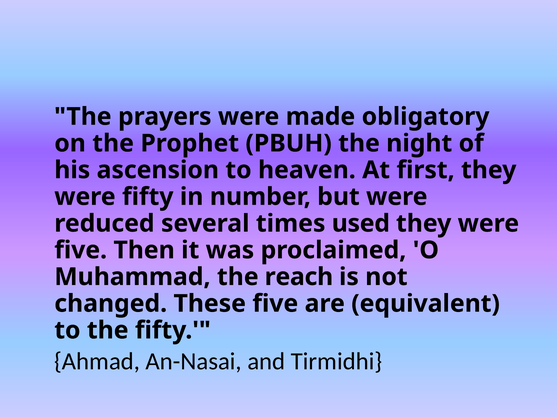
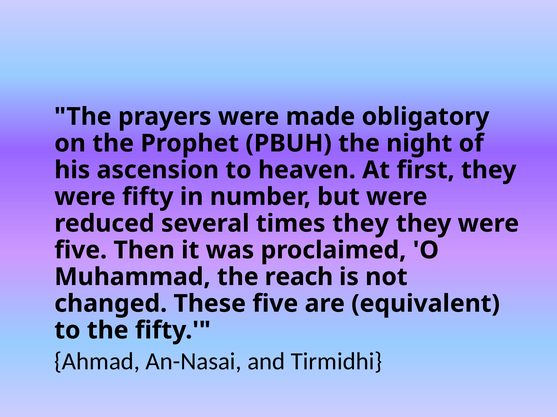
times used: used -> they (361, 224)
